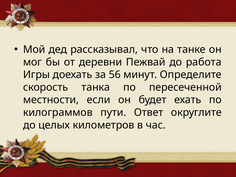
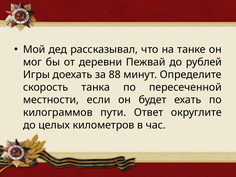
работа: работа -> рублей (204, 62)
56: 56 -> 88 (115, 75)
